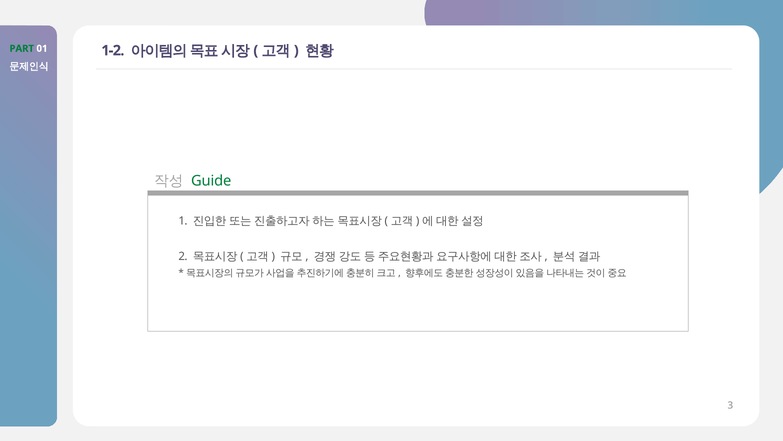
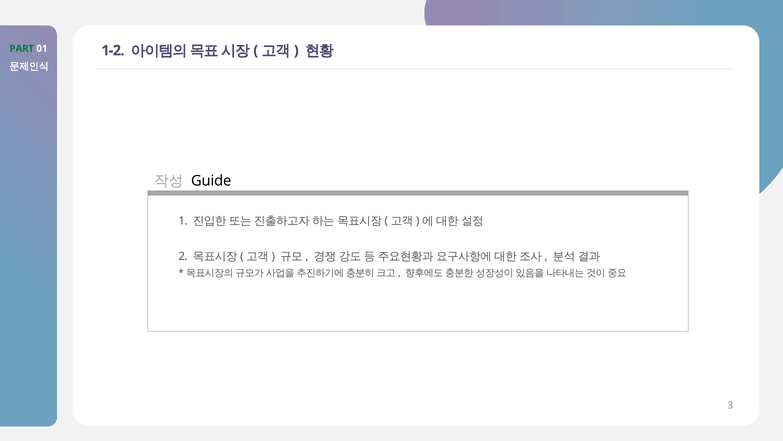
Guide colour: green -> black (211, 180)
